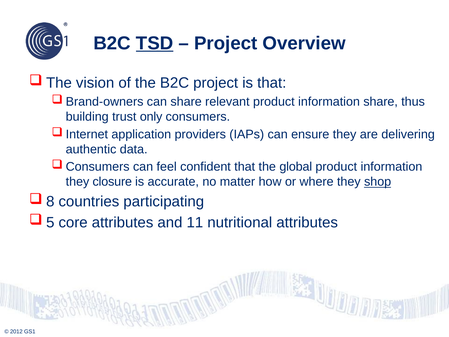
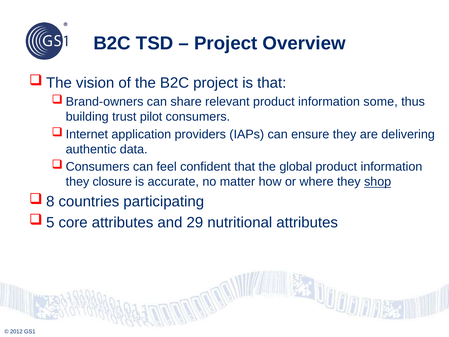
TSD underline: present -> none (155, 43)
information share: share -> some (381, 102)
only: only -> pilot (151, 117)
11: 11 -> 29 (195, 222)
